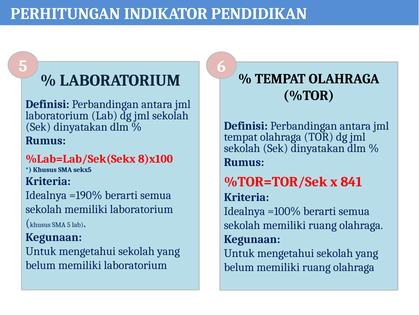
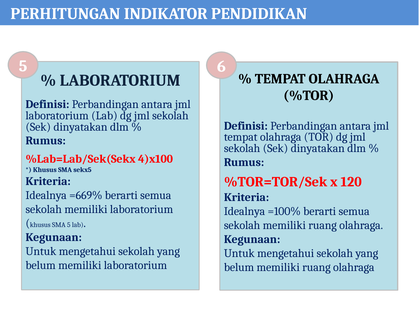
8)x100: 8)x100 -> 4)x100 (155, 159)
841: 841 -> 120 (351, 181)
=190%: =190% -> =669% (86, 195)
